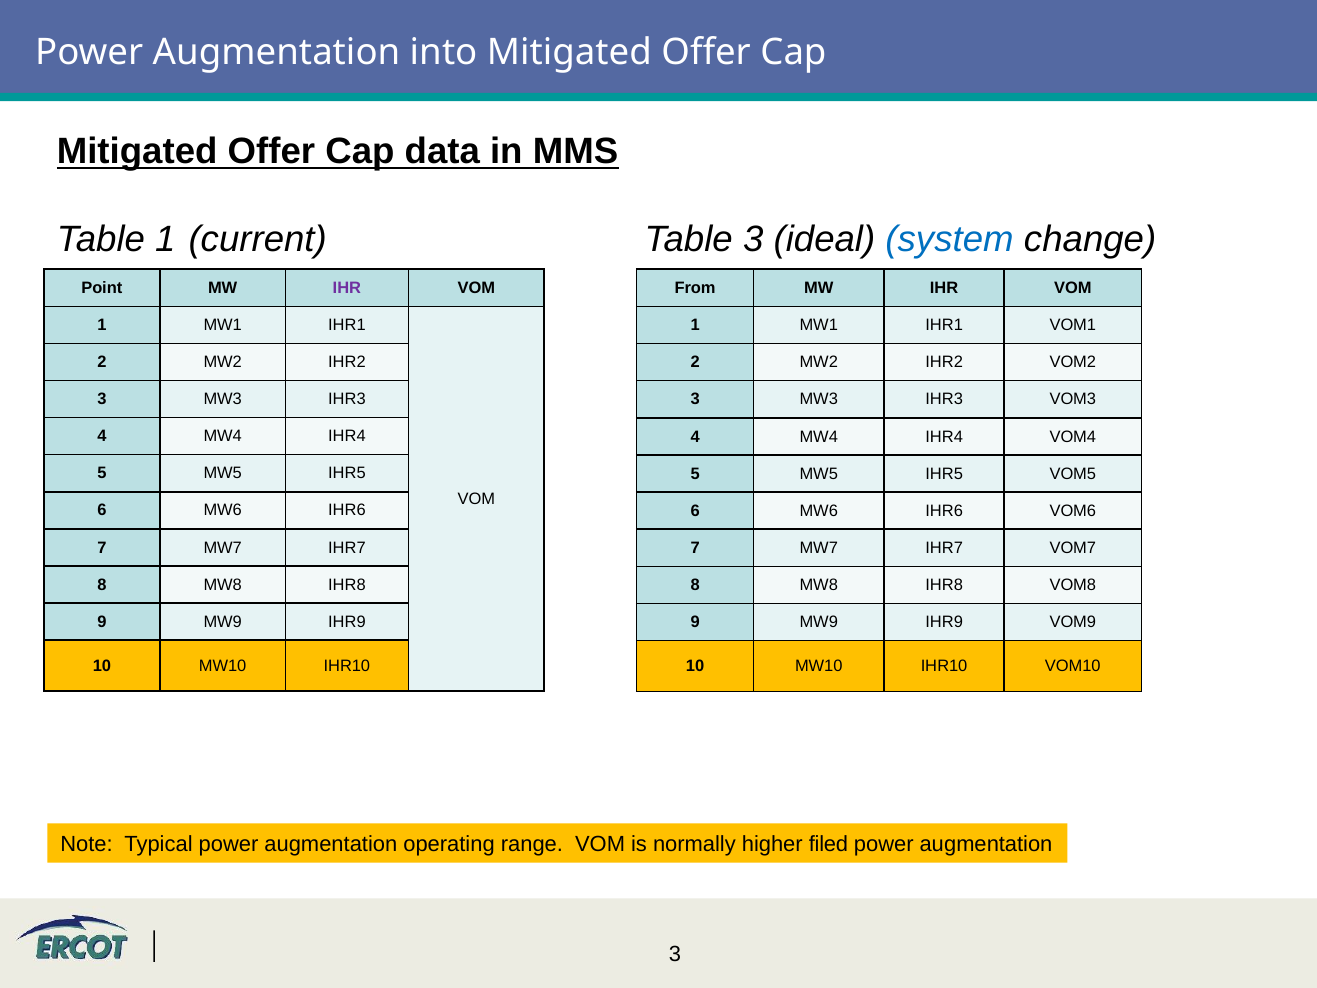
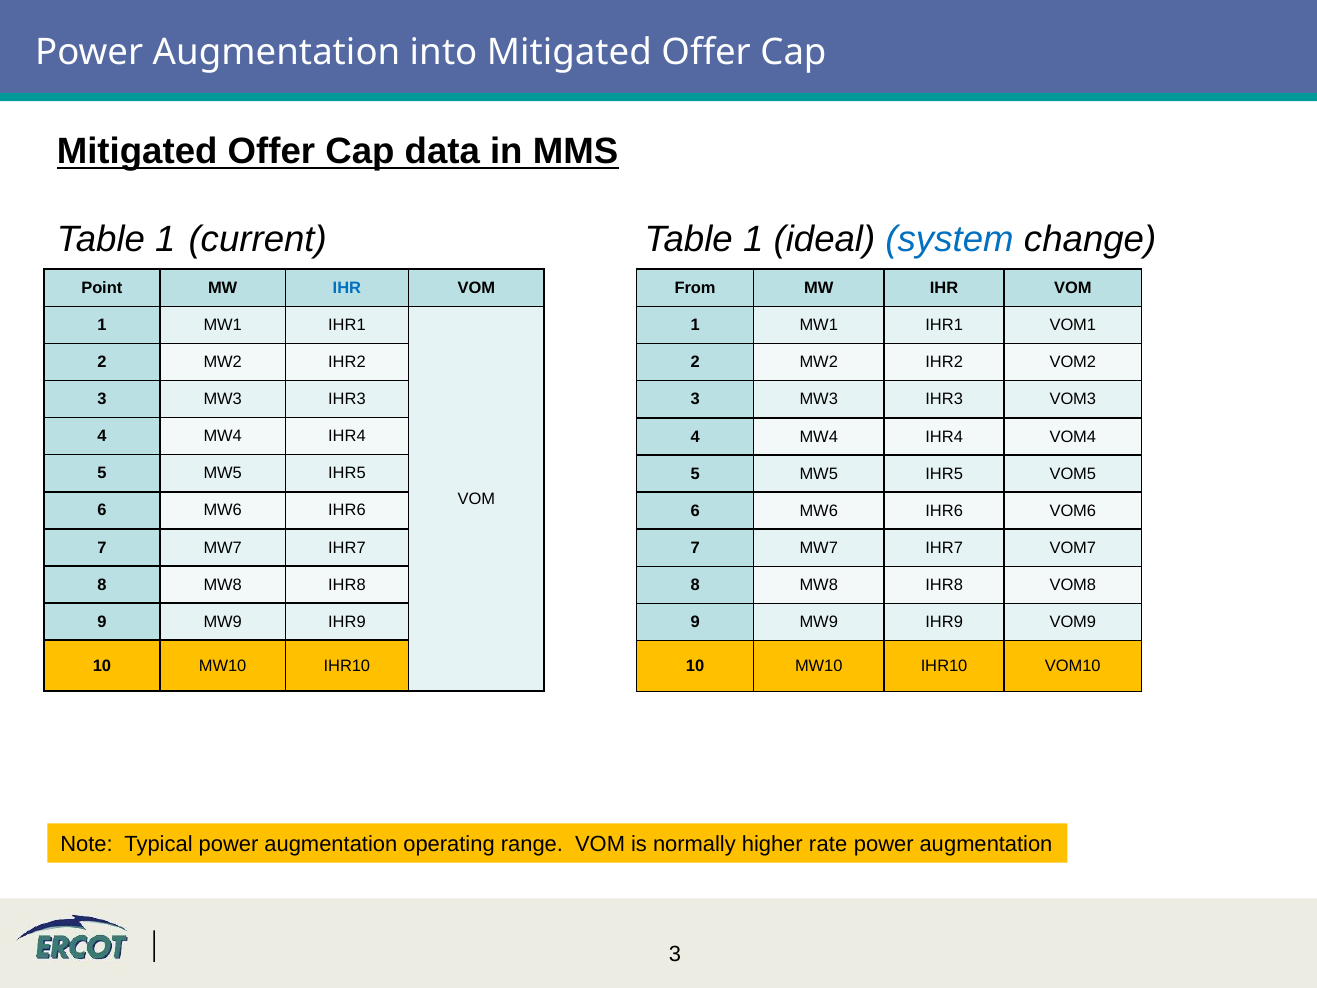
current Table 3: 3 -> 1 (753, 239)
IHR colour: purple -> blue (347, 288)
filed: filed -> rate (828, 844)
